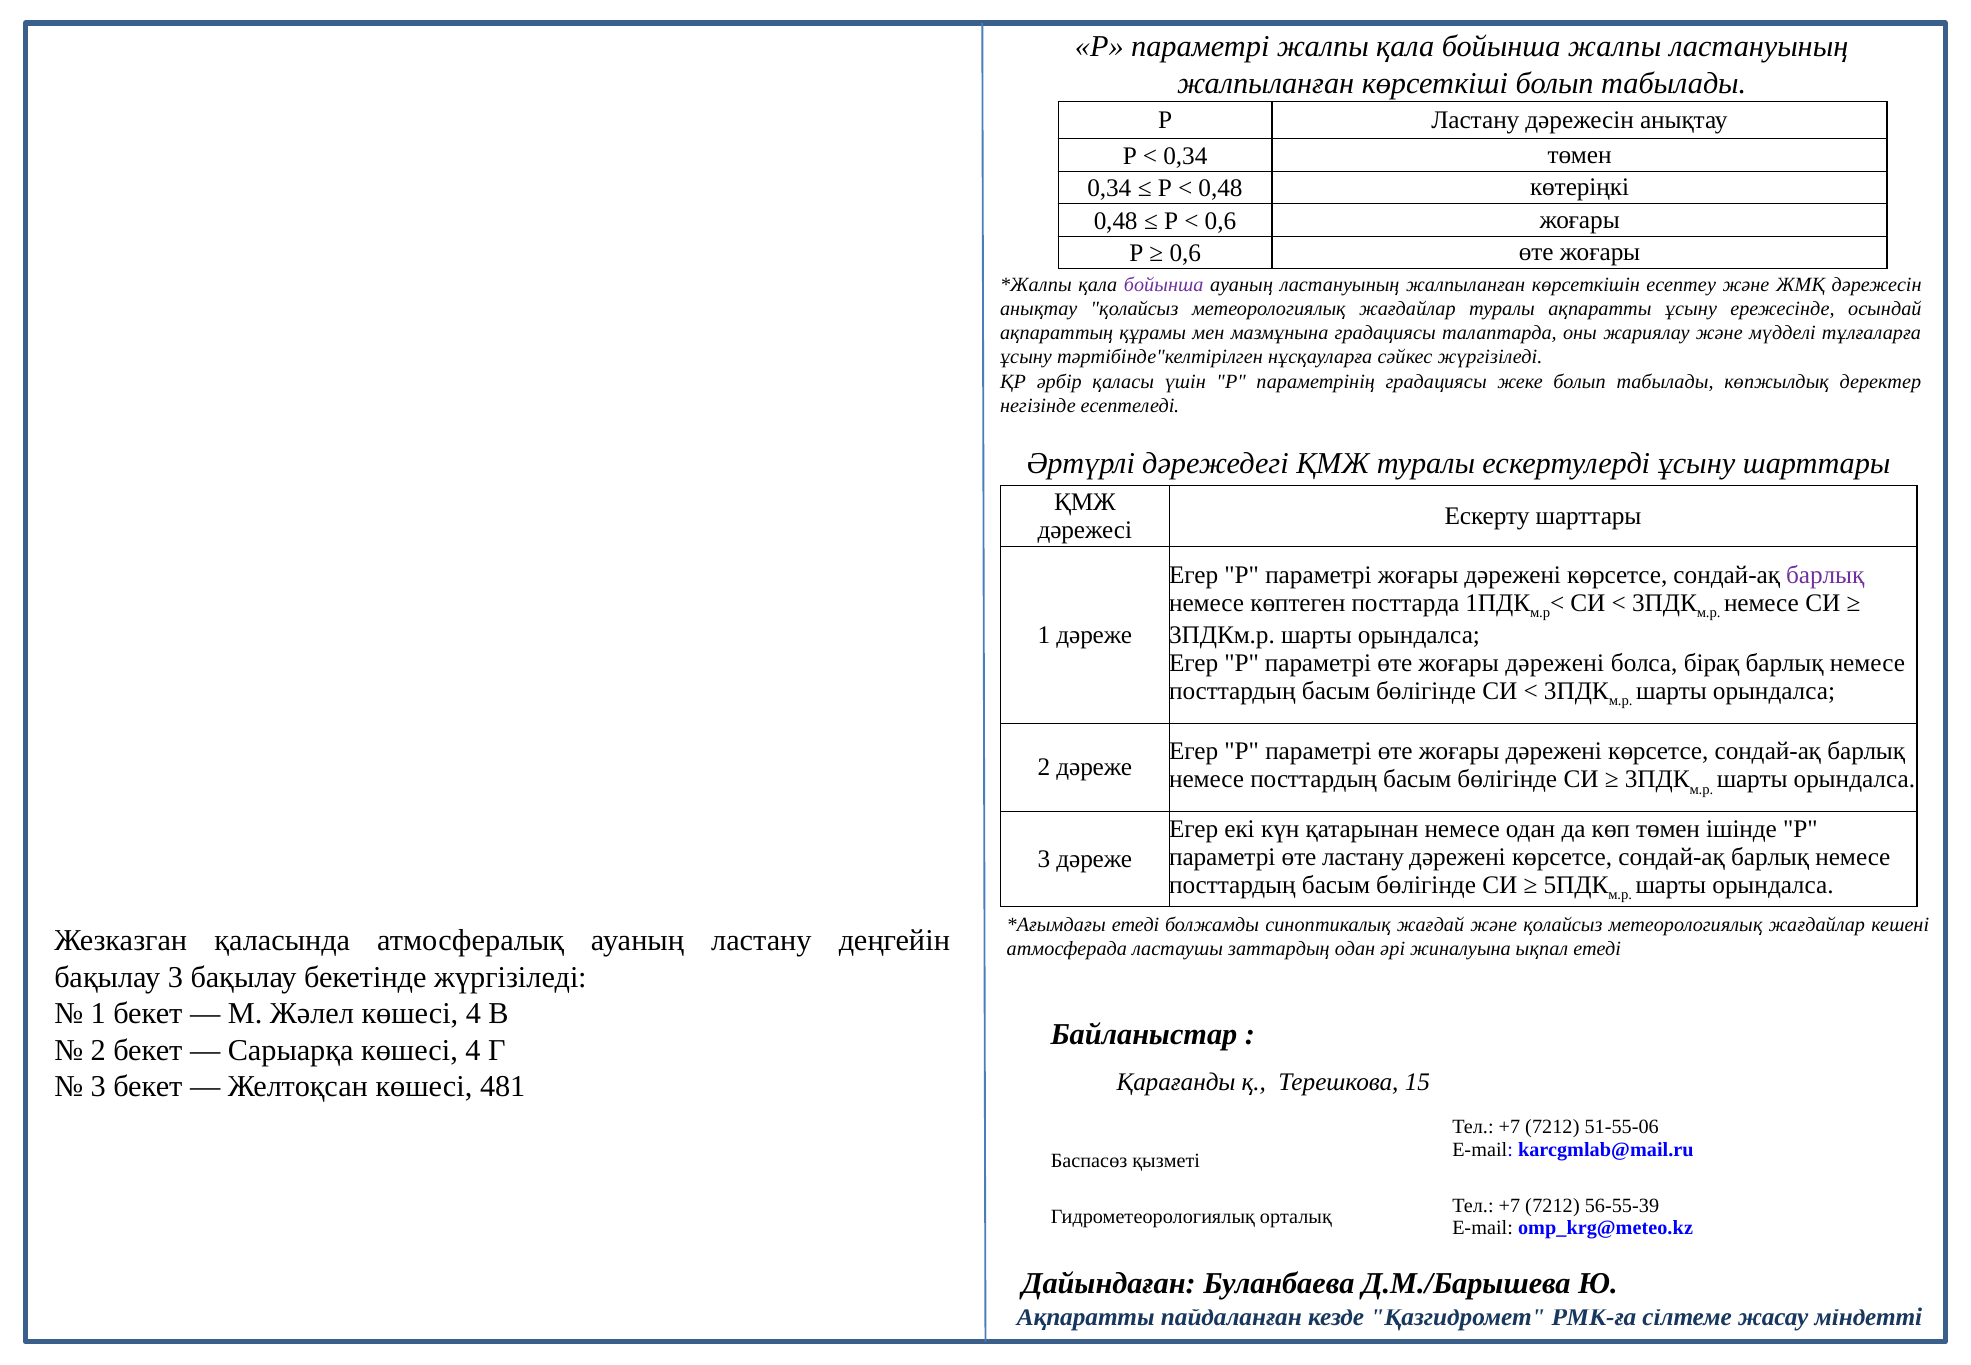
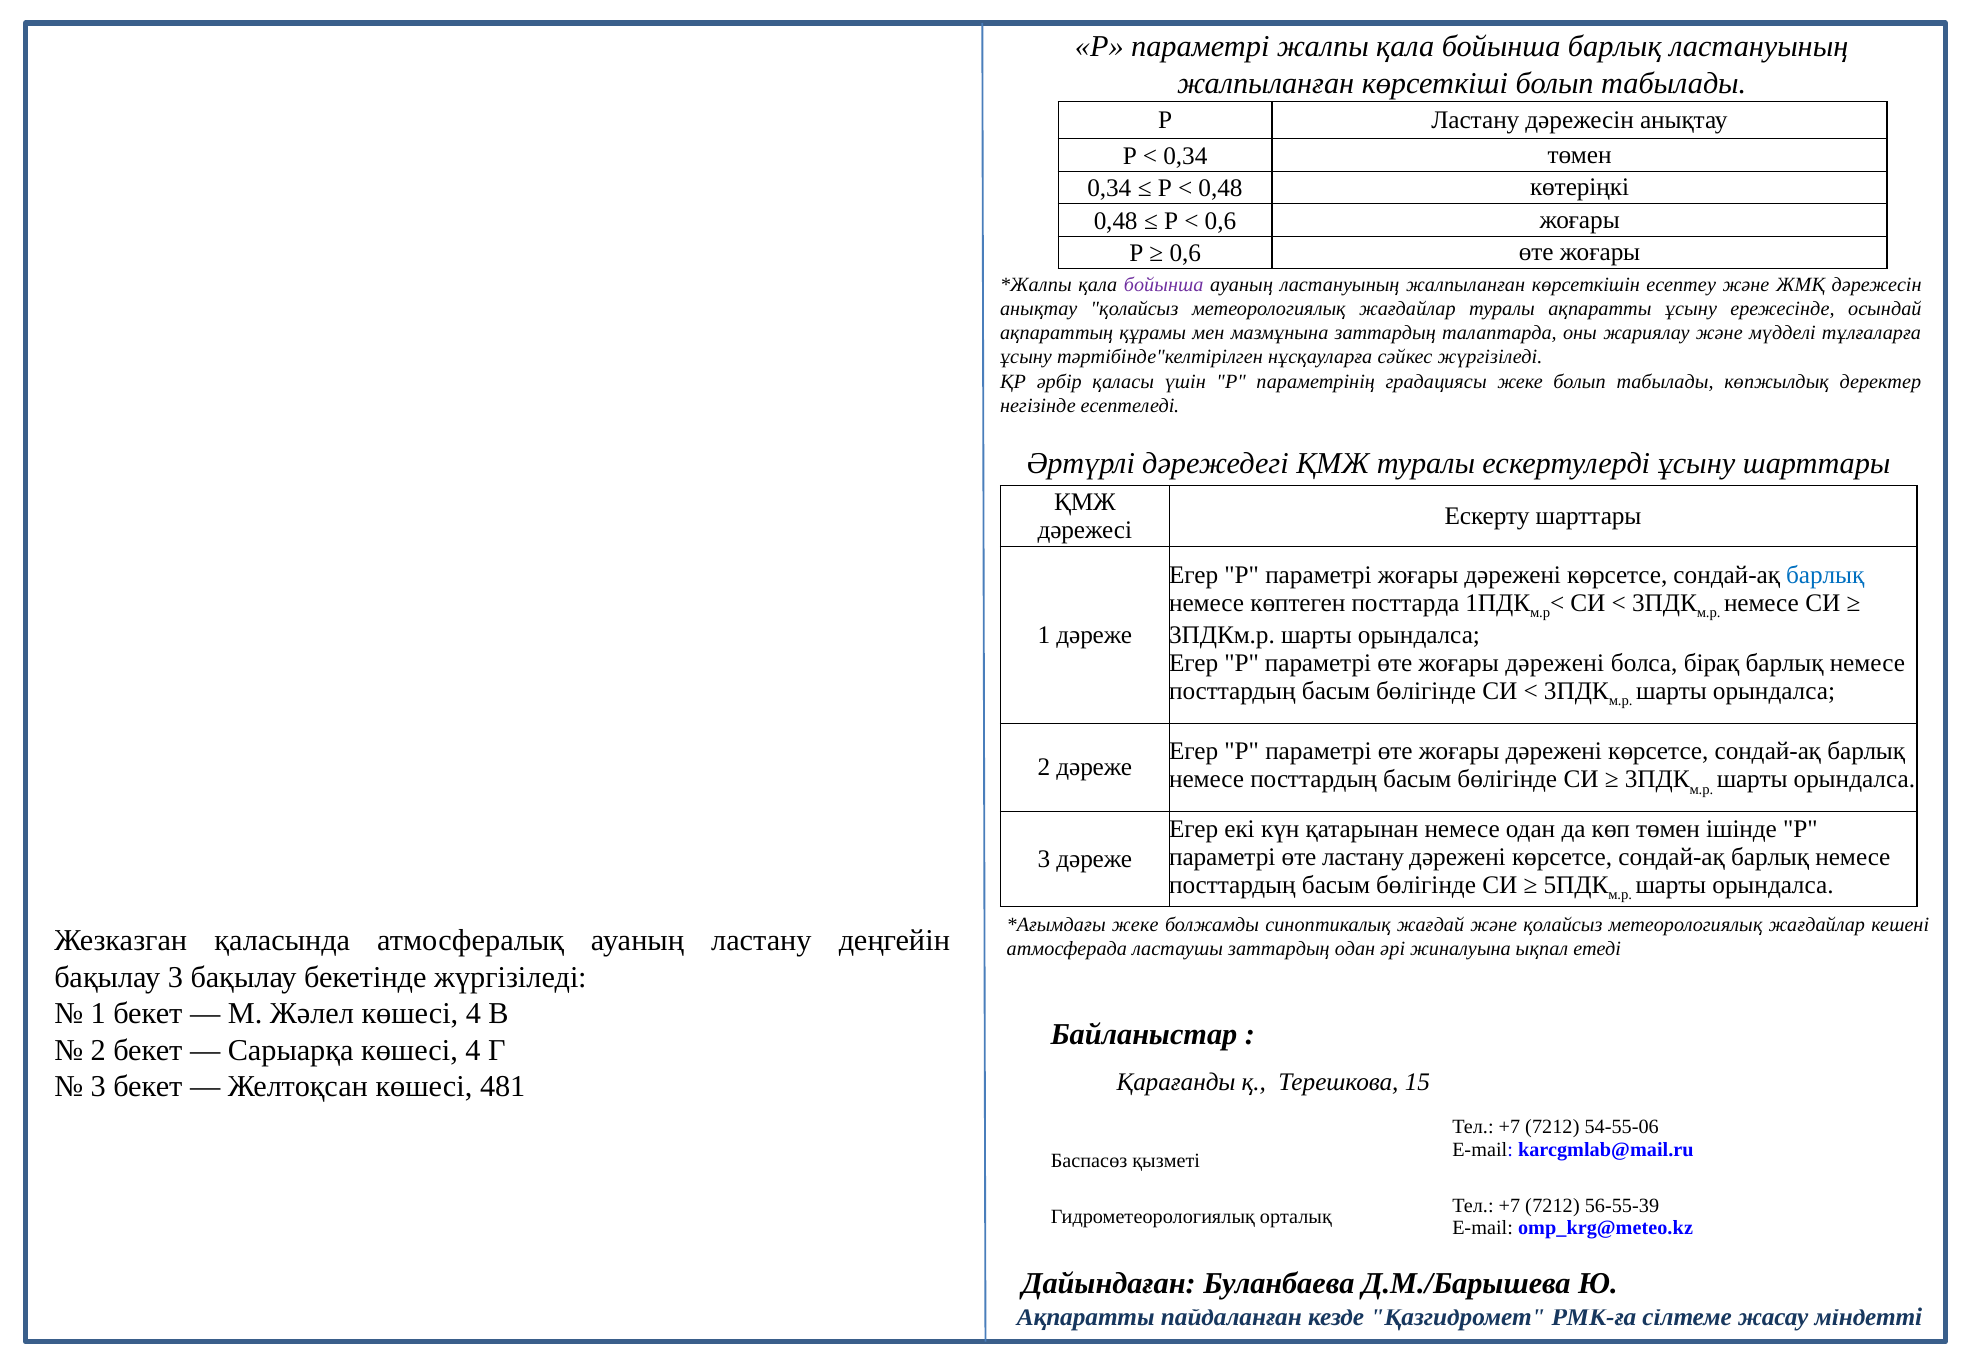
бойынша жалпы: жалпы -> барлық (1615, 47)
мазмұнына градациясы: градациясы -> заттардың (1385, 333)
барлық colour: purple -> blue (1825, 575)
етеді: етеді -> жеке (1135, 924)
51-55-06: 51-55-06 -> 54-55-06 (1622, 1127)
